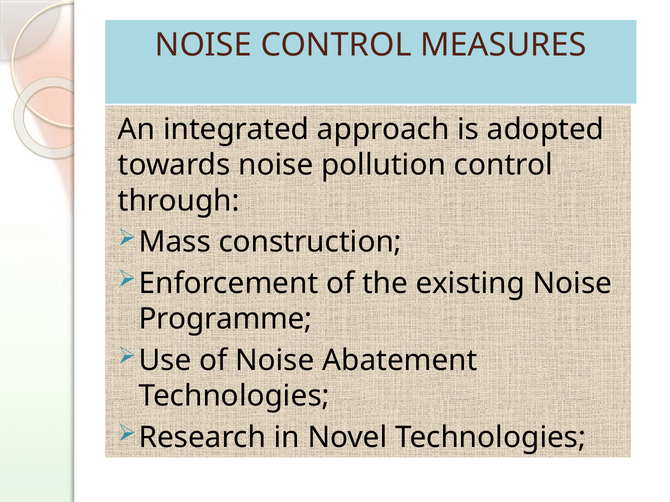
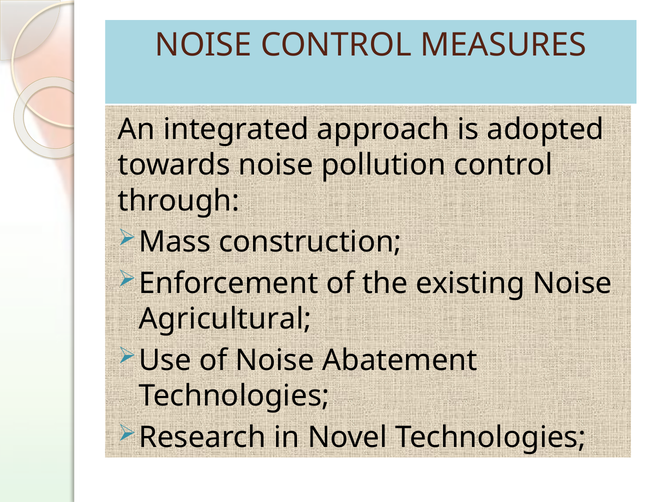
Programme: Programme -> Agricultural (225, 319)
